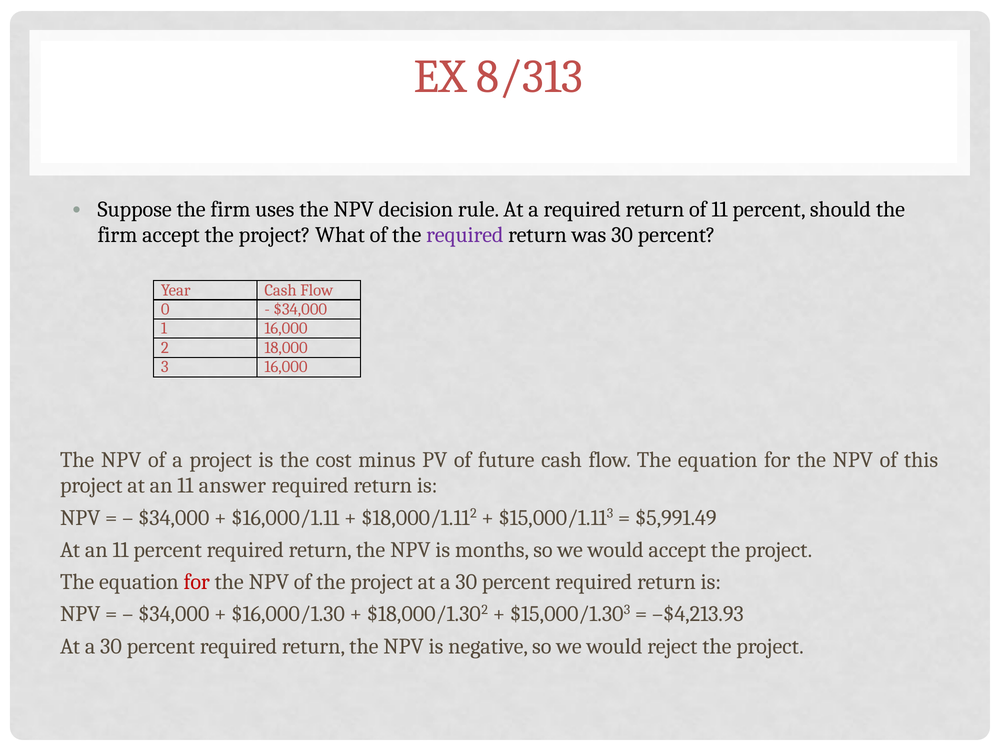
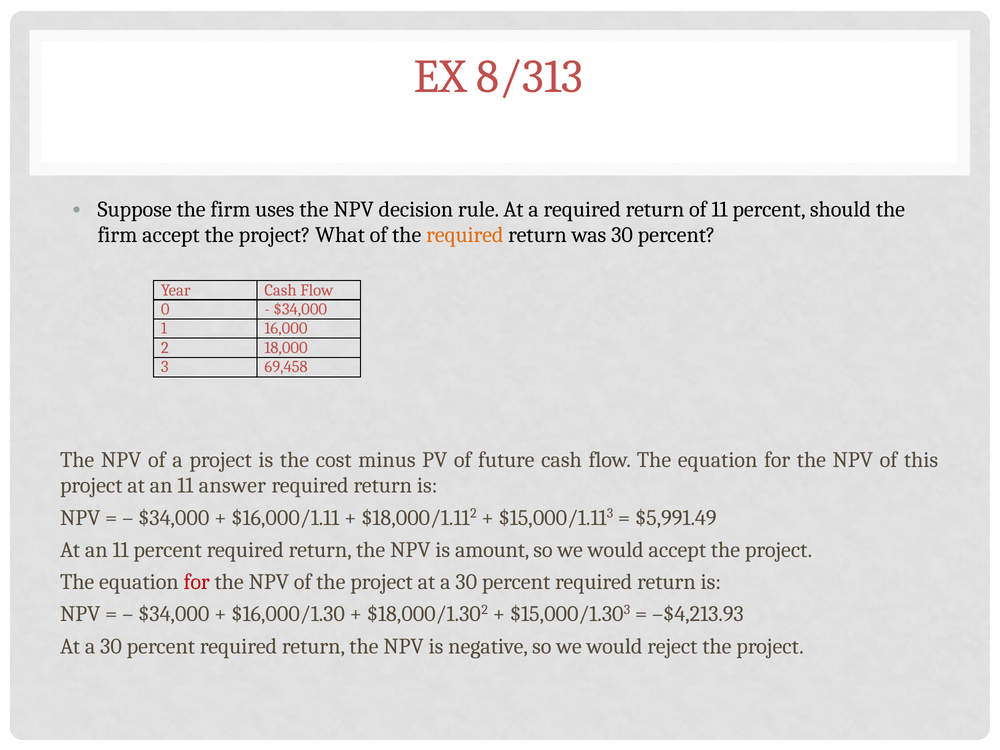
required colour: purple -> orange (465, 235)
3 16,000: 16,000 -> 69,458 (286, 367)
months: months -> amount (492, 550)
